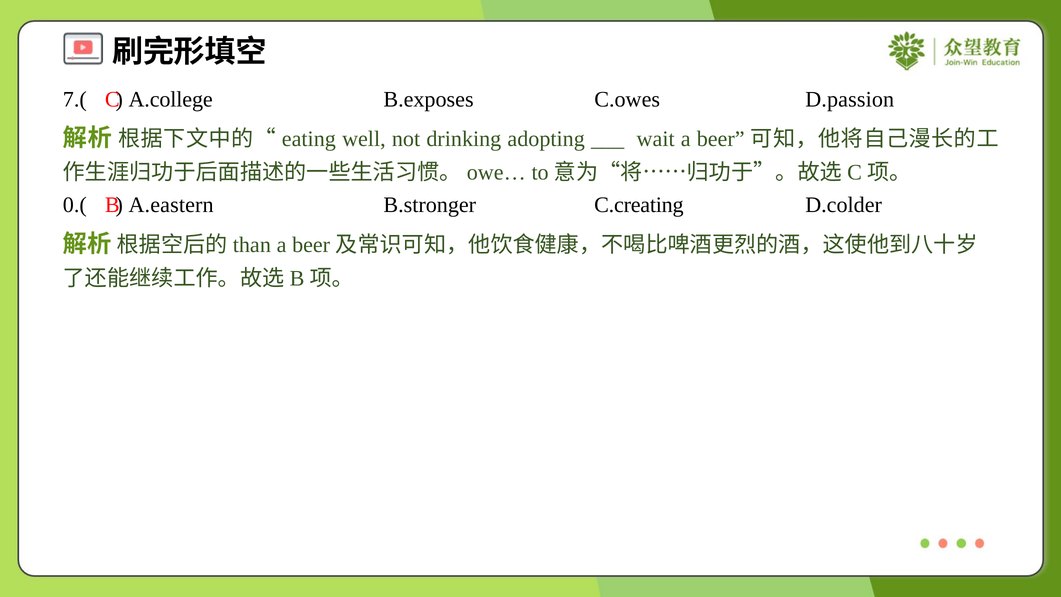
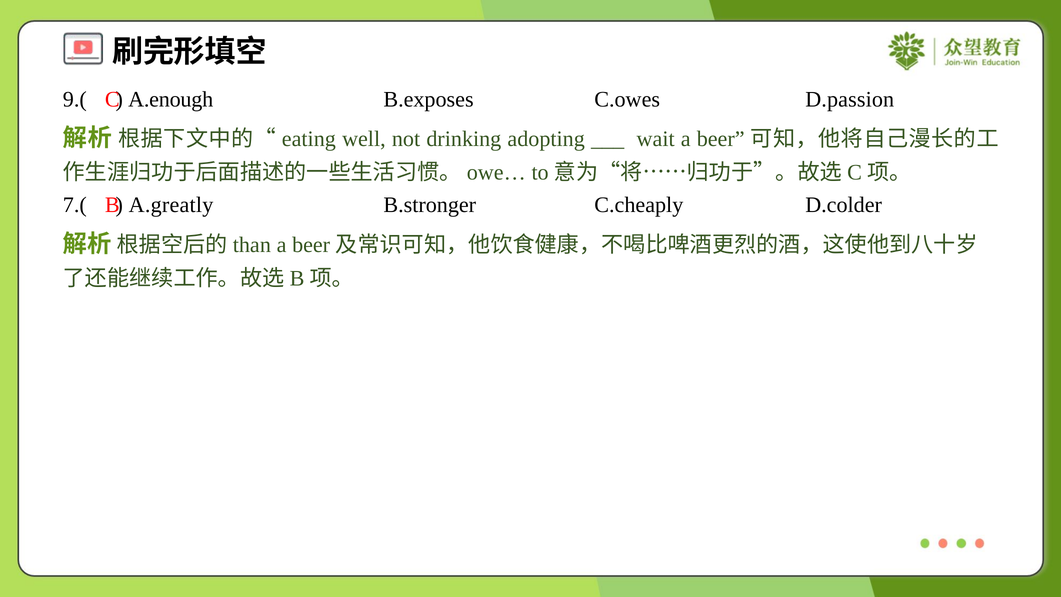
7.(: 7.( -> 9.( (75, 99)
A.college: A.college -> A.enough (171, 99)
0.(: 0.( -> 7.( (75, 205)
A.eastern: A.eastern -> A.greatly (171, 205)
C.creating: C.creating -> C.cheaply (639, 205)
